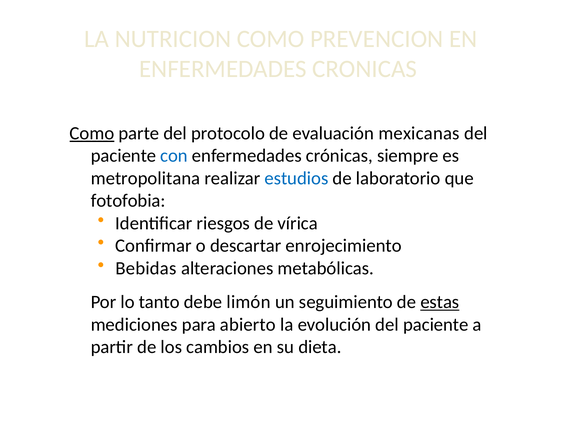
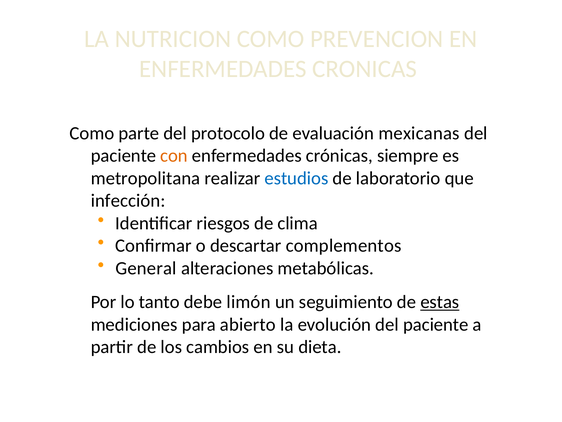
Como underline: present -> none (92, 133)
con colour: blue -> orange (174, 156)
fotofobia: fotofobia -> infección (128, 201)
vírica: vírica -> clima (298, 223)
enrojecimiento: enrojecimiento -> complementos (344, 245)
Bebidas: Bebidas -> General (146, 268)
